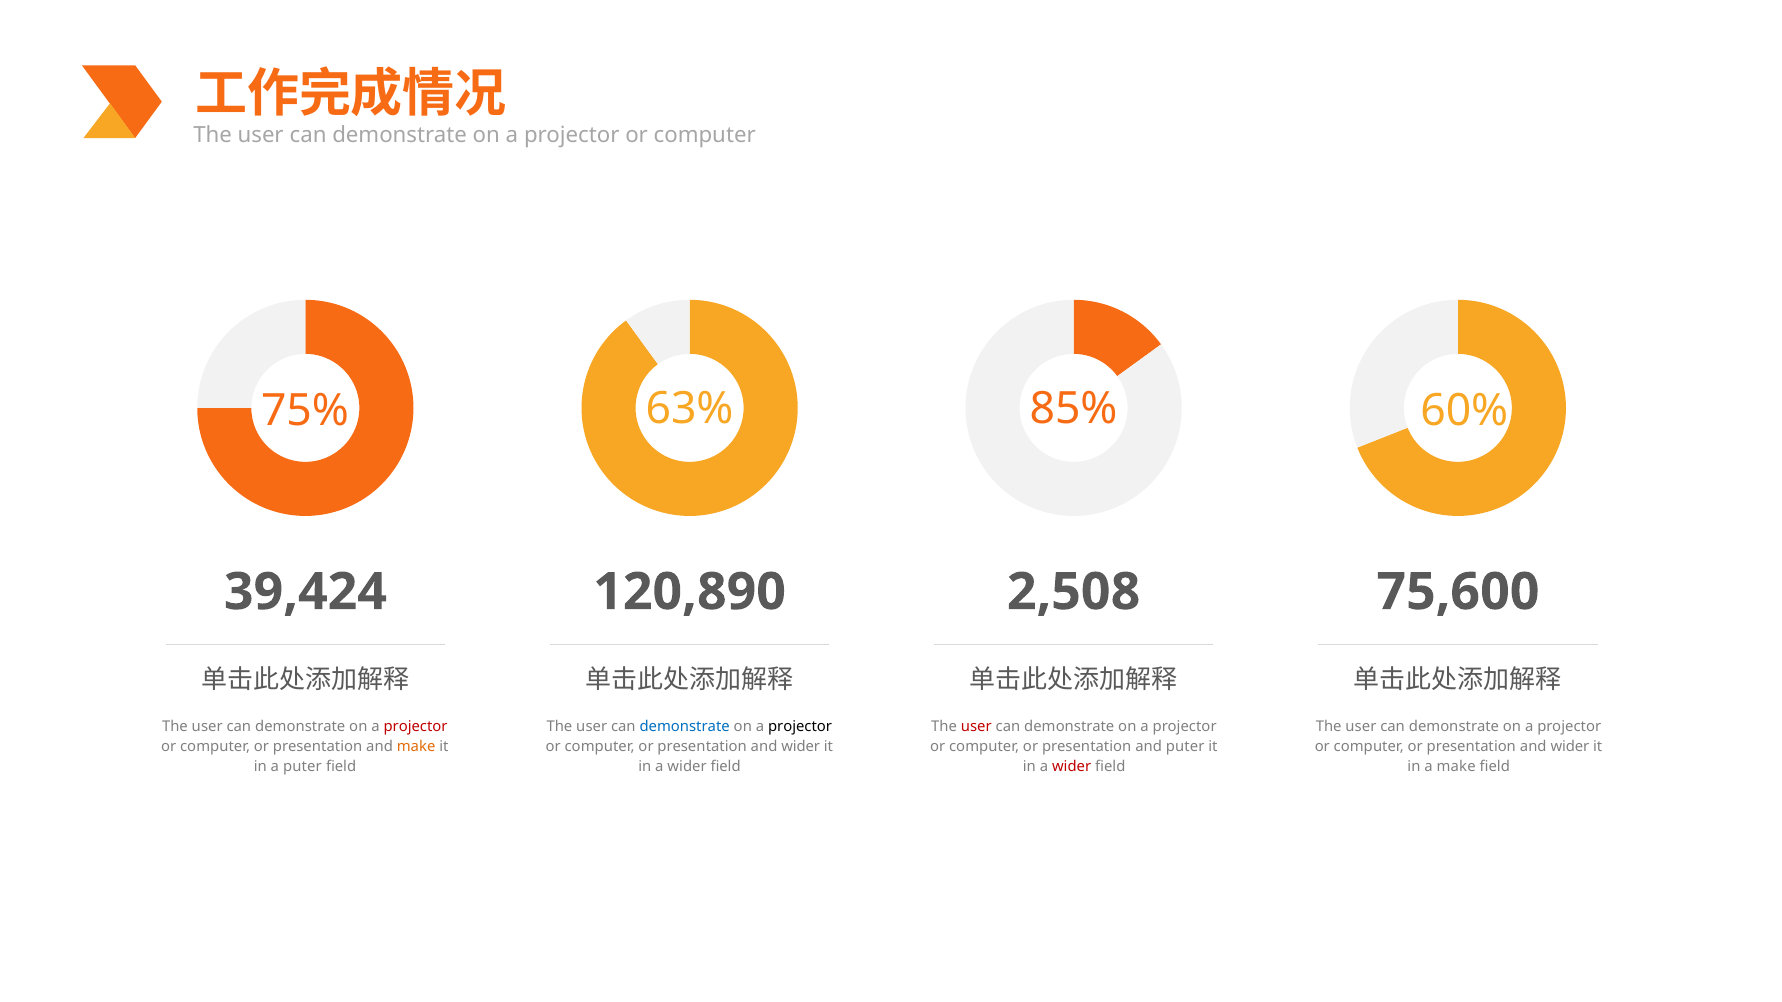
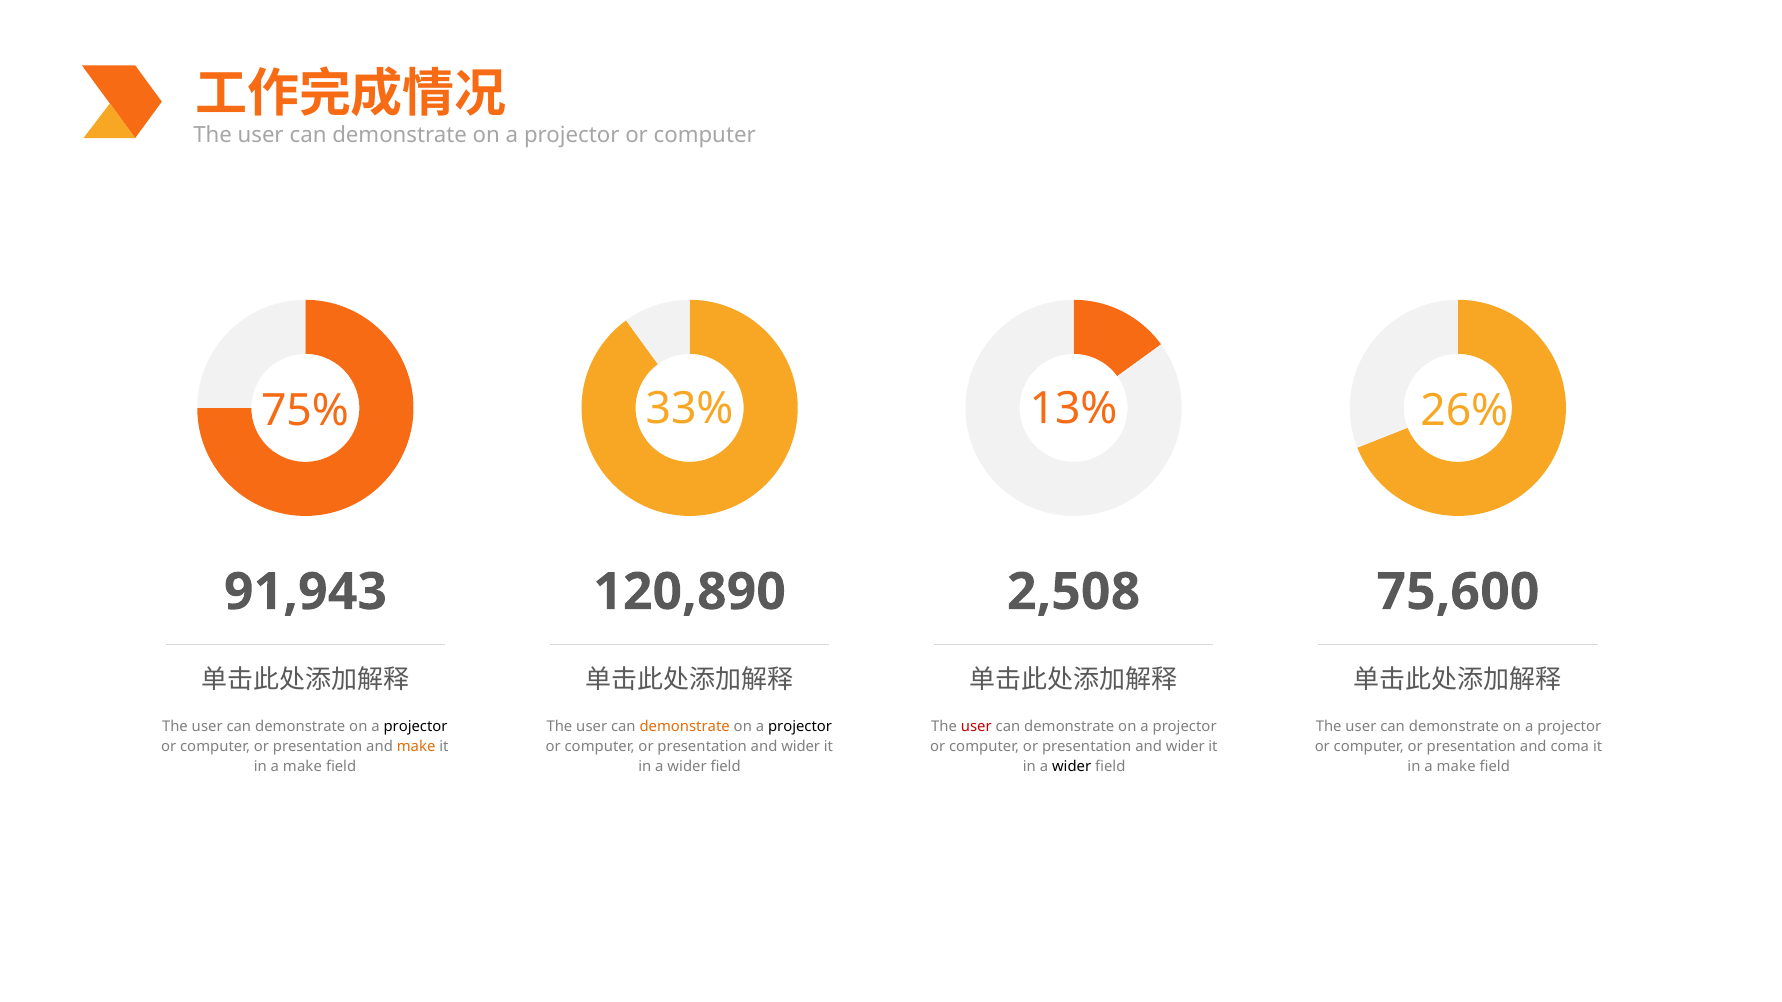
63%: 63% -> 33% (690, 409)
85%: 85% -> 13% (1074, 409)
60%: 60% -> 26% (1464, 411)
39,424: 39,424 -> 91,943 (305, 592)
projector colour: red -> black (416, 727)
demonstrate colour: blue -> orange (685, 727)
puter: puter -> wider (1185, 747)
wider: wider -> coma (1570, 747)
puter: puter -> make (302, 767)
wider colour: red -> black (1072, 767)
